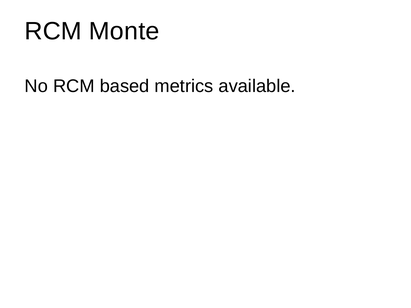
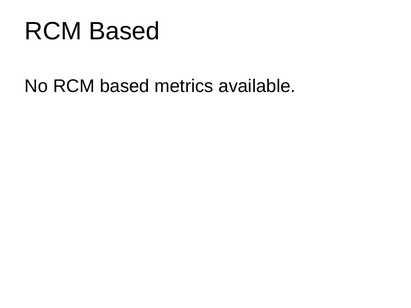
Monte: Monte -> Based (124, 31)
